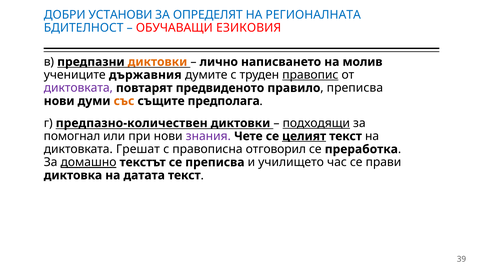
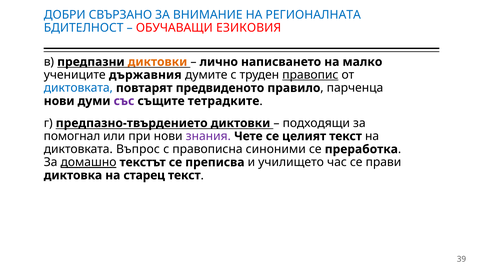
УСТАНОВИ: УСТАНОВИ -> СВЪРЗАНО (120, 15)
ОПРЕДЕЛЯТ: ОПРЕДЕЛЯТ -> ВНИМАНИЕ (208, 15)
молив: молив -> малко (362, 62)
диктовката colour: purple -> blue (78, 88)
преписва: преписва -> парченца (355, 88)
със colour: orange -> purple (124, 101)
предполага: предполага -> тетрадките (224, 101)
предпазно-количествен: предпазно-количествен -> предпазно-твърдението (132, 123)
подходящи underline: present -> none (316, 123)
целият underline: present -> none (304, 136)
Грешат: Грешат -> Въпрос (138, 149)
отговорил: отговорил -> синоними (276, 149)
датата: датата -> старец (144, 175)
